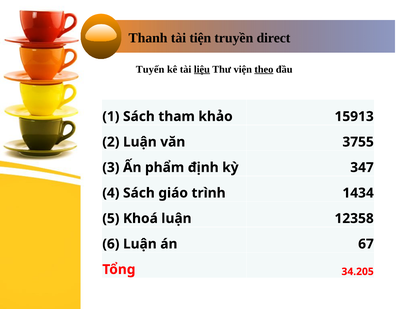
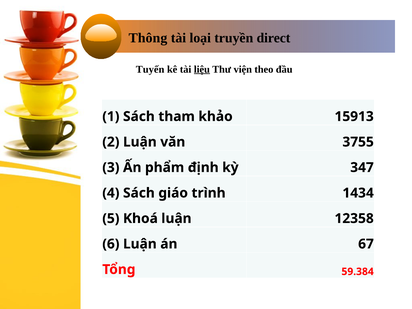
Thanh: Thanh -> Thông (148, 38)
tiện: tiện -> loại (200, 38)
theo underline: present -> none (264, 69)
34.205: 34.205 -> 59.384 (358, 272)
